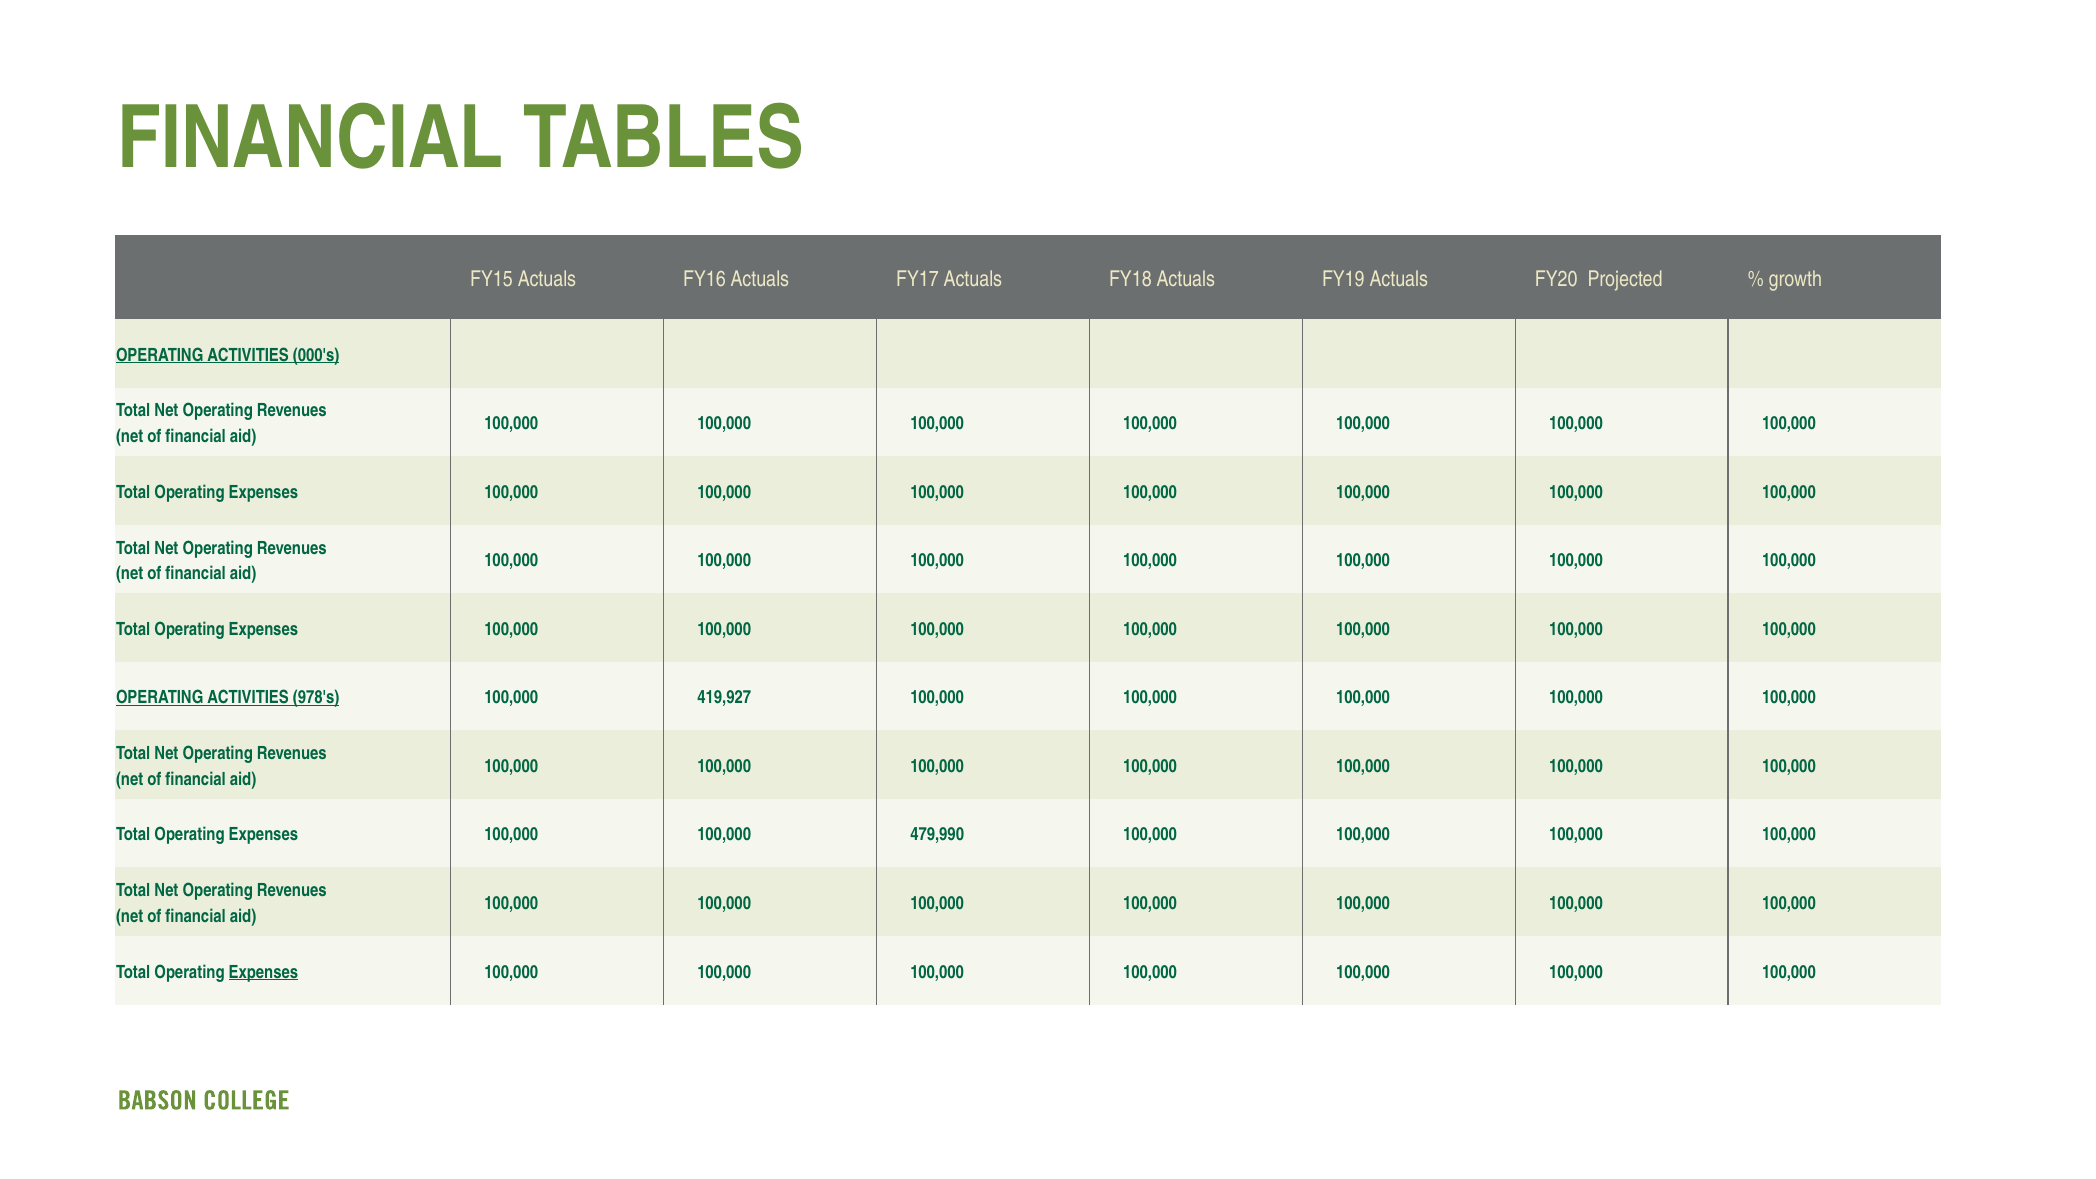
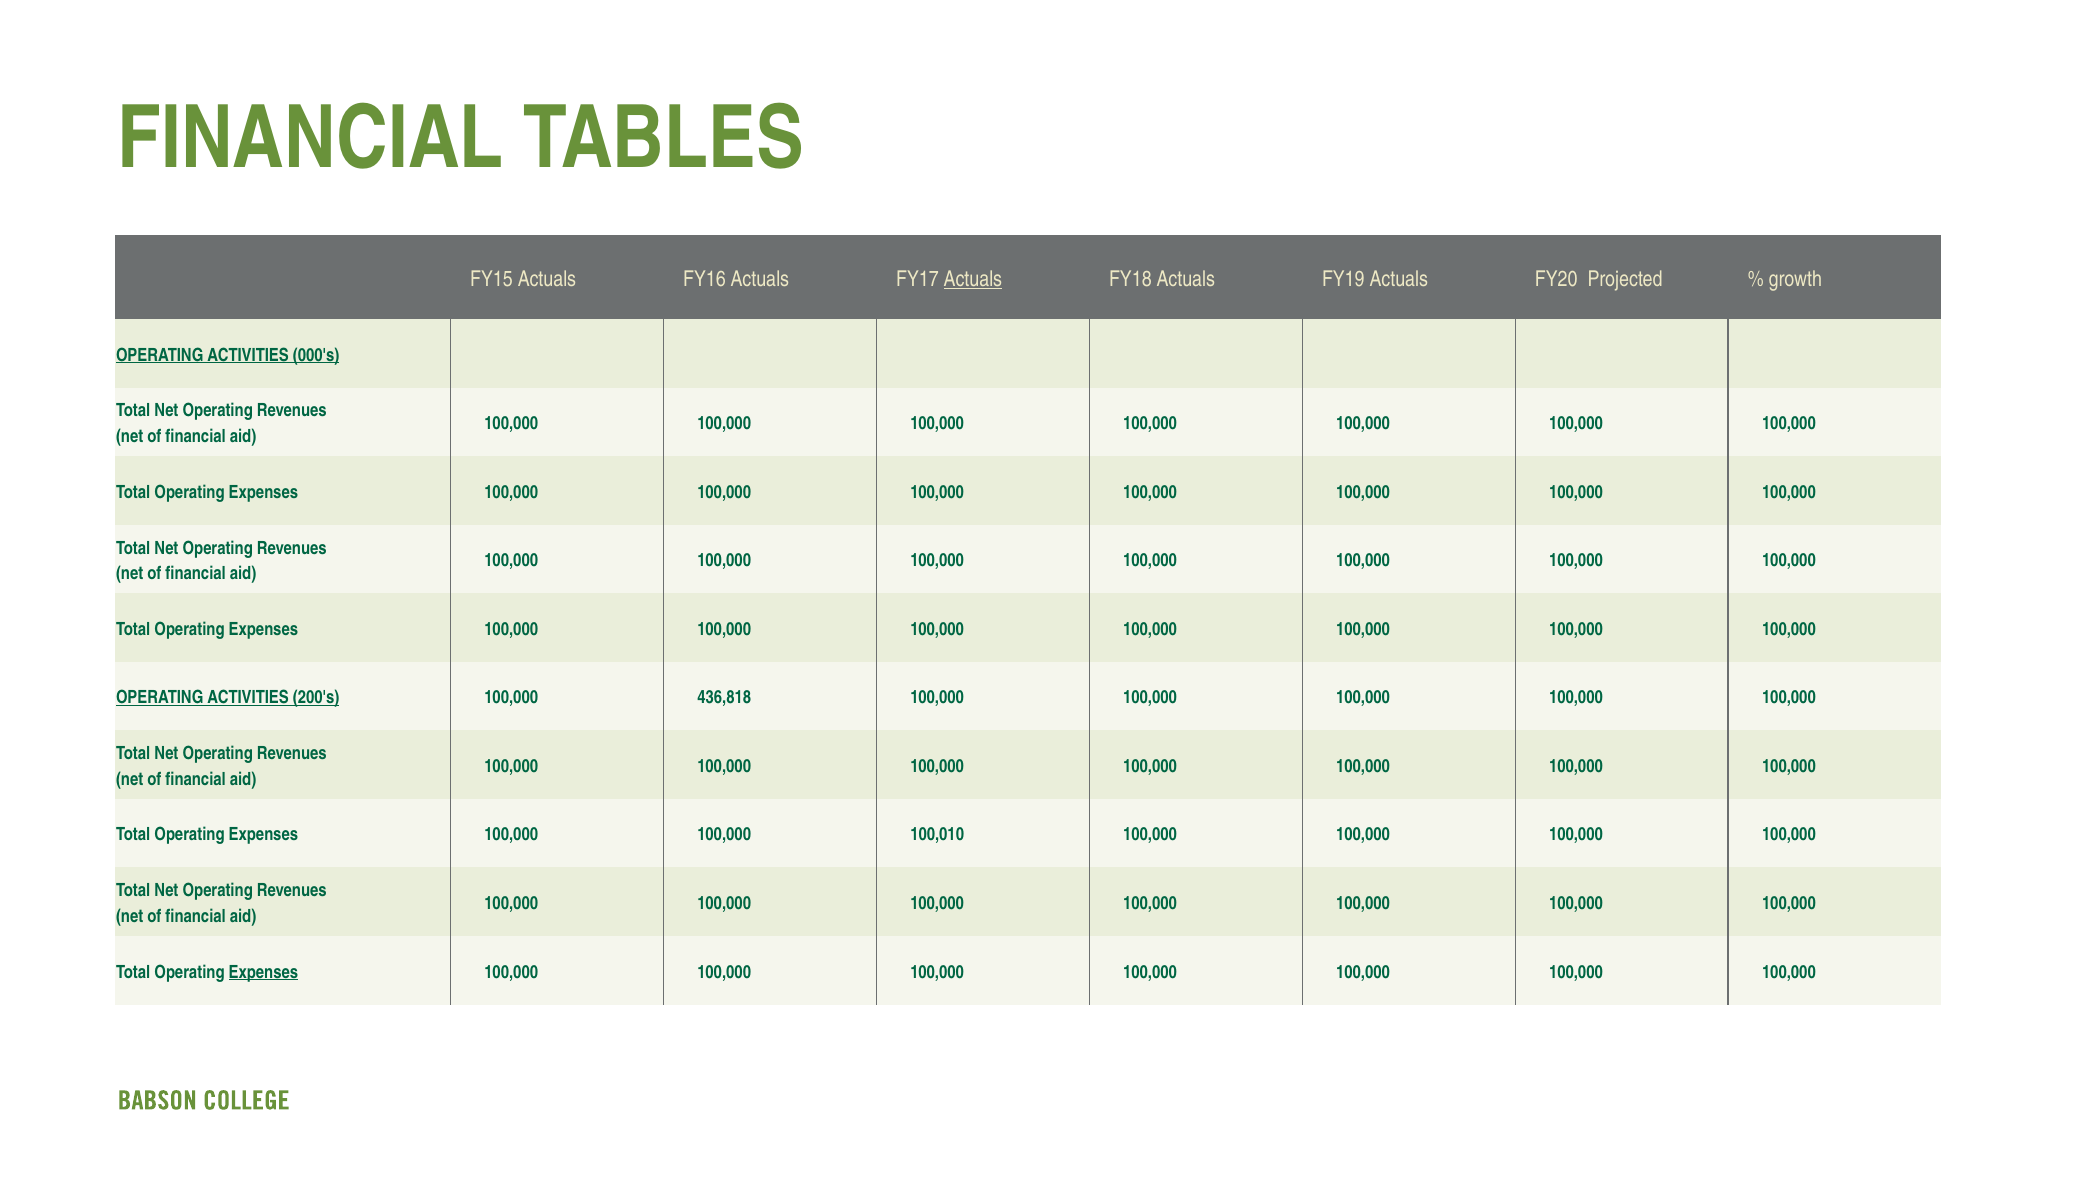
Actuals underline: none -> present (973, 279)
978's: 978's -> 200's (316, 698)
419,927: 419,927 -> 436,818 (724, 698)
479,990: 479,990 -> 100,010 (937, 835)
